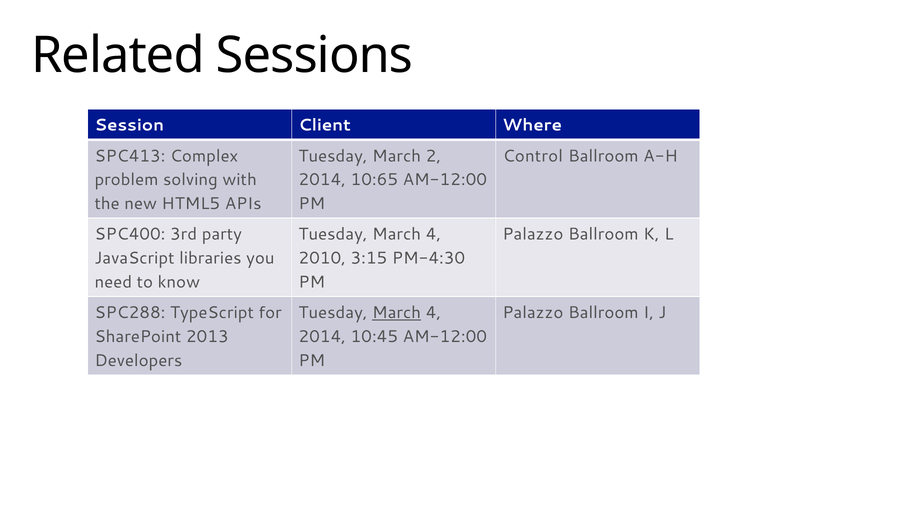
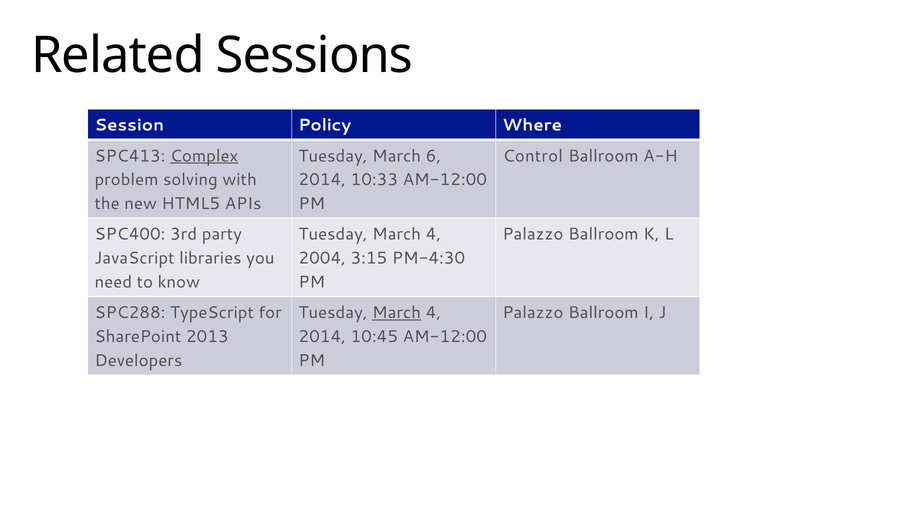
Client: Client -> Policy (325, 125)
Complex underline: none -> present (204, 156)
2: 2 -> 6 (433, 156)
10:65: 10:65 -> 10:33 (374, 180)
2010: 2010 -> 2004 (322, 258)
